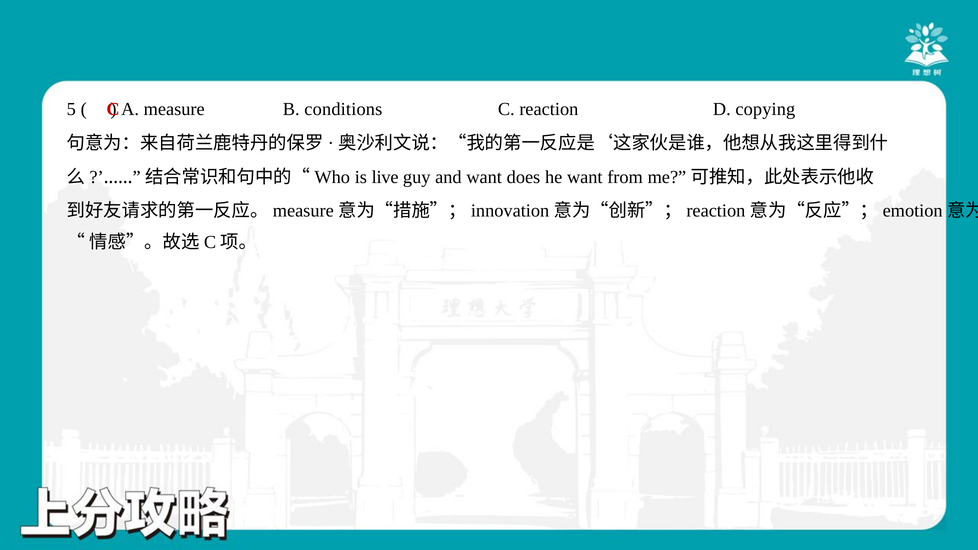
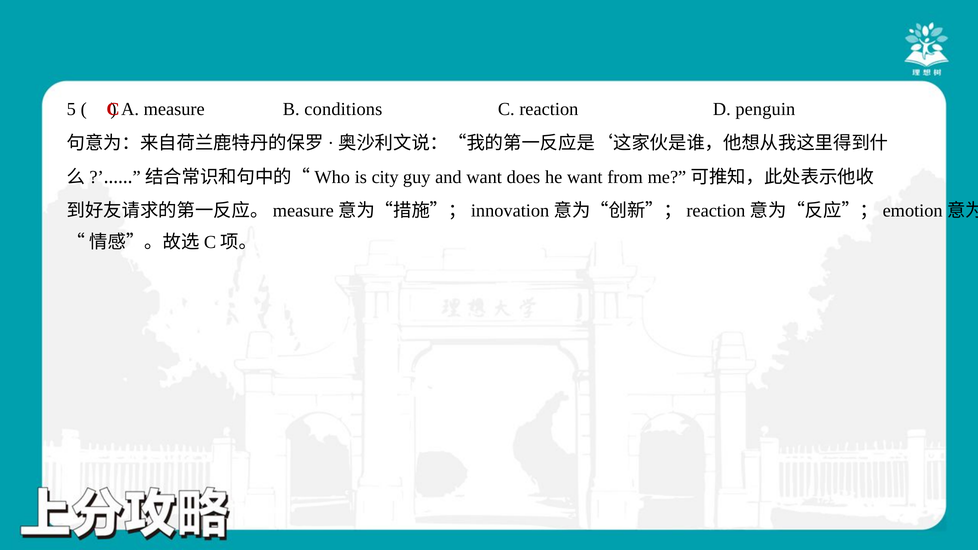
copying: copying -> penguin (765, 109)
live: live -> city (385, 177)
